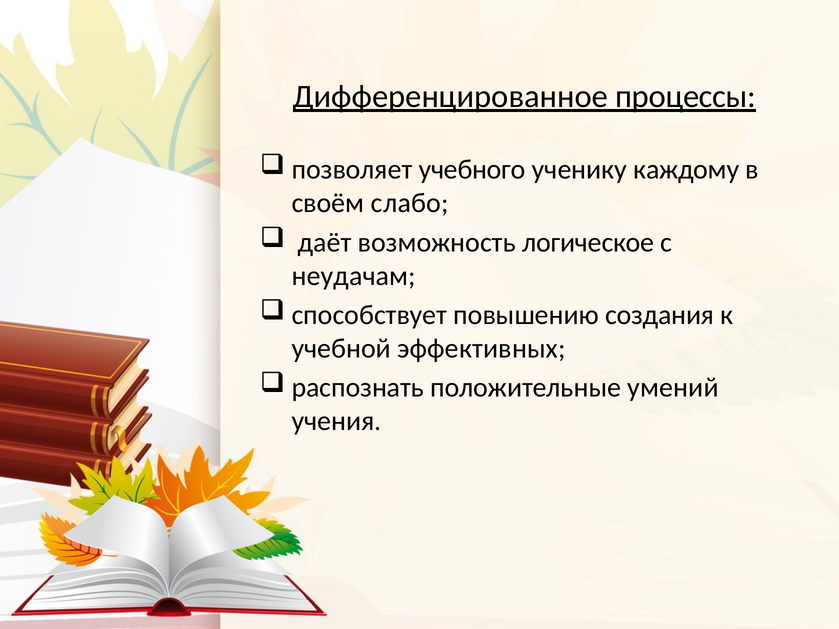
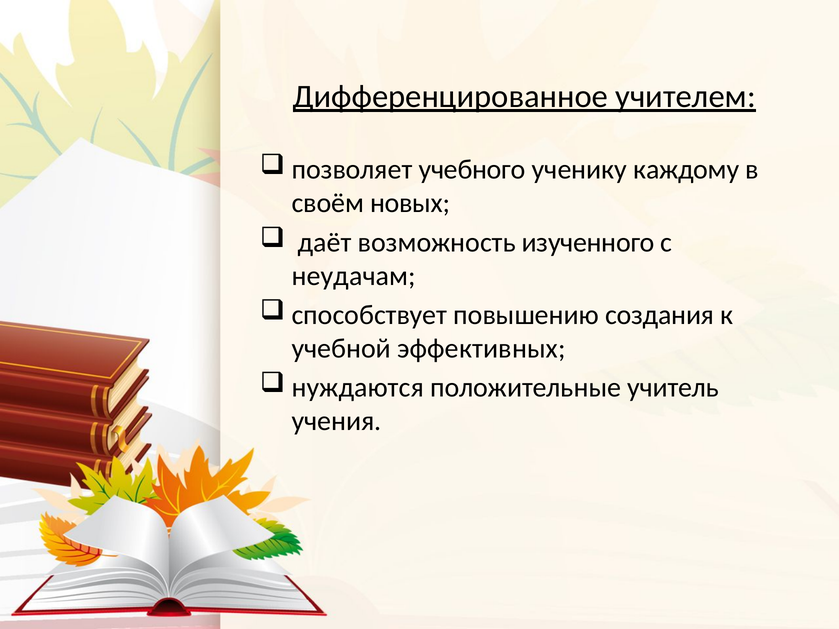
процессы: процессы -> учителем (685, 97)
слабо: слабо -> новых (410, 203)
логическое: логическое -> изученного (588, 242)
распознать: распознать -> нуждаются (358, 388)
умений: умений -> учитель (673, 388)
